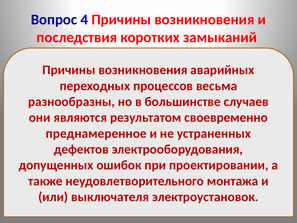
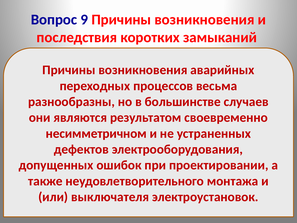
4: 4 -> 9 (84, 20)
преднамеренное: преднамеренное -> несимметричном (96, 133)
